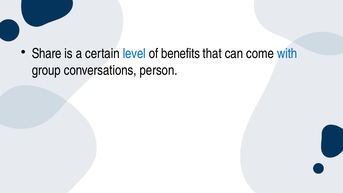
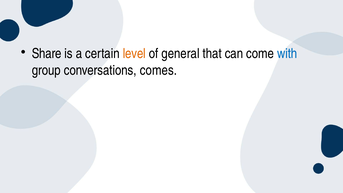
level colour: blue -> orange (134, 54)
benefits: benefits -> general (180, 54)
person: person -> comes (158, 70)
